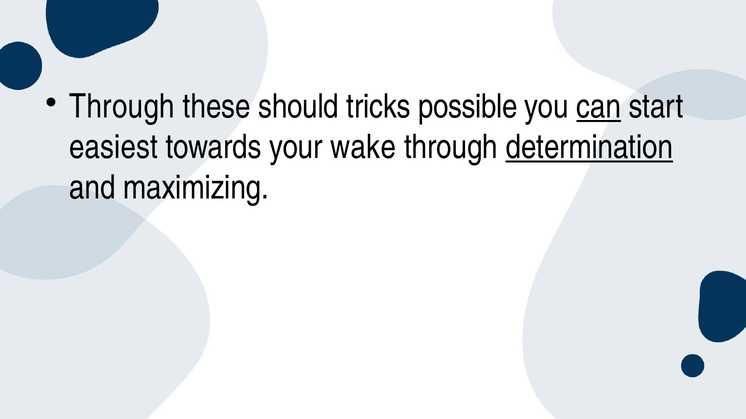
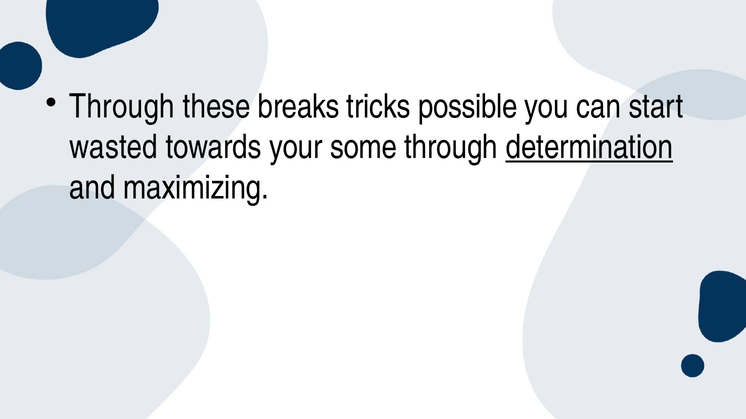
should: should -> breaks (299, 107)
can underline: present -> none (599, 107)
easiest: easiest -> wasted (114, 147)
wake: wake -> some (364, 147)
